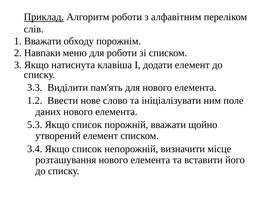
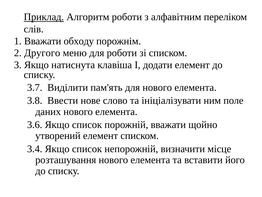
Навпаки: Навпаки -> Другого (42, 53)
3.3: 3.3 -> 3.7 (35, 87)
1.2: 1.2 -> 3.8 (35, 100)
5.3: 5.3 -> 3.6 (35, 124)
